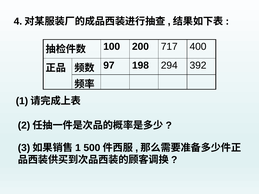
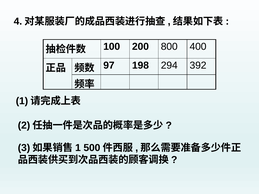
717: 717 -> 800 (169, 47)
